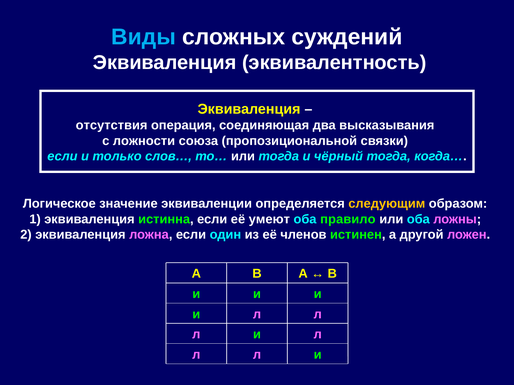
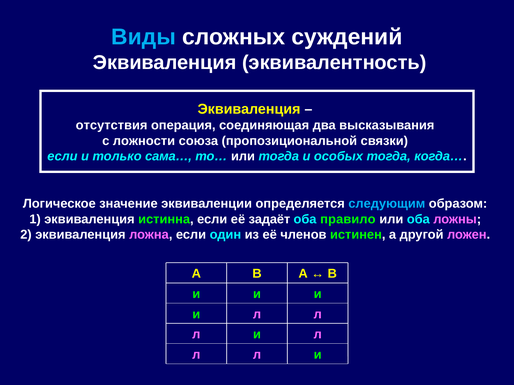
слов…: слов… -> сама… (169, 156)
чёрный: чёрный -> особых (338, 156)
следующим colour: yellow -> light blue (387, 204)
умеют: умеют -> задаёт (269, 219)
